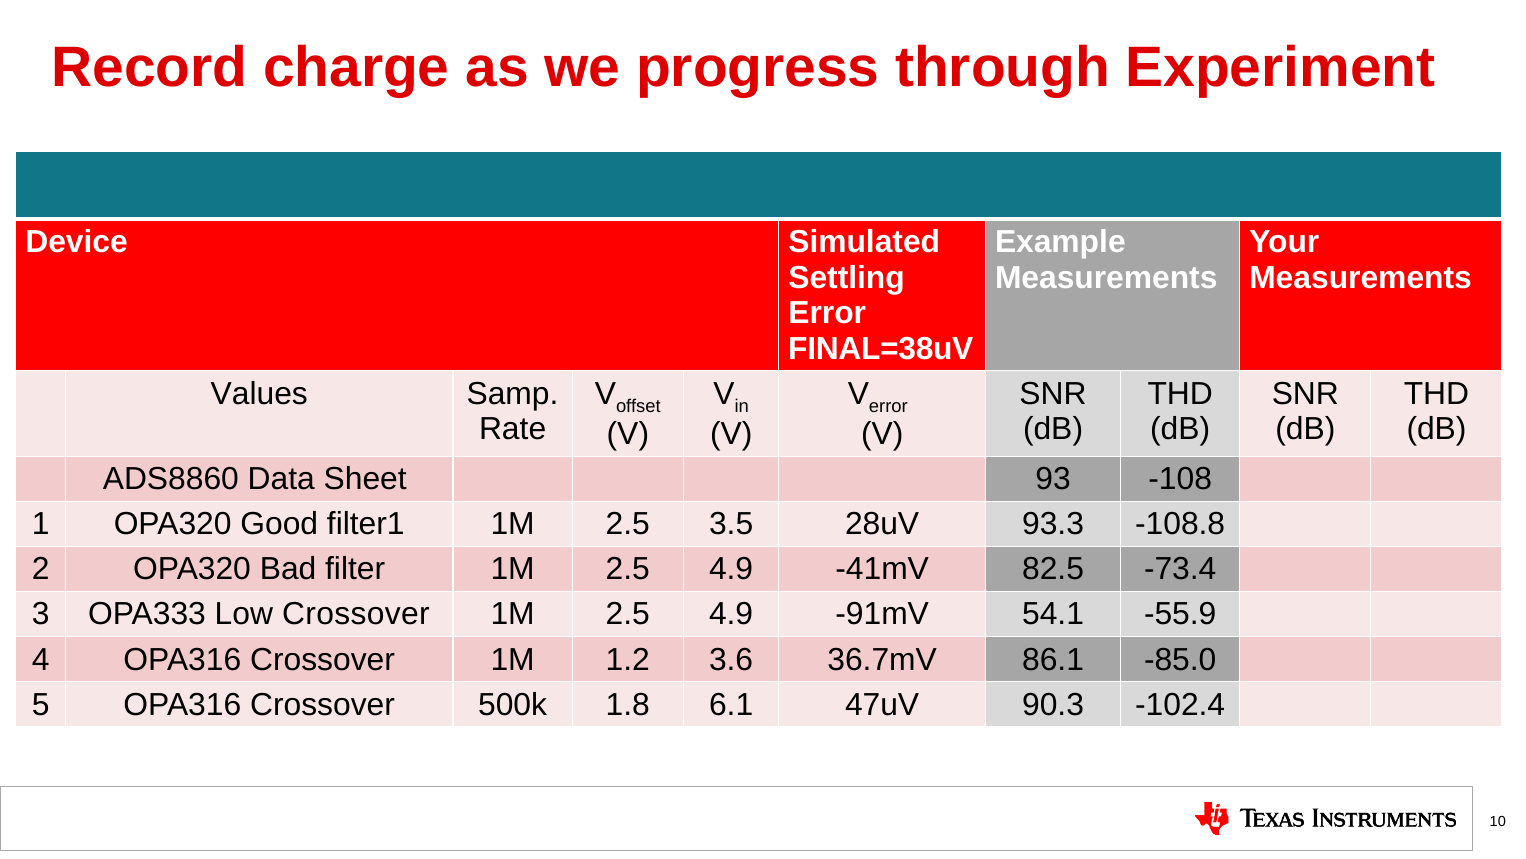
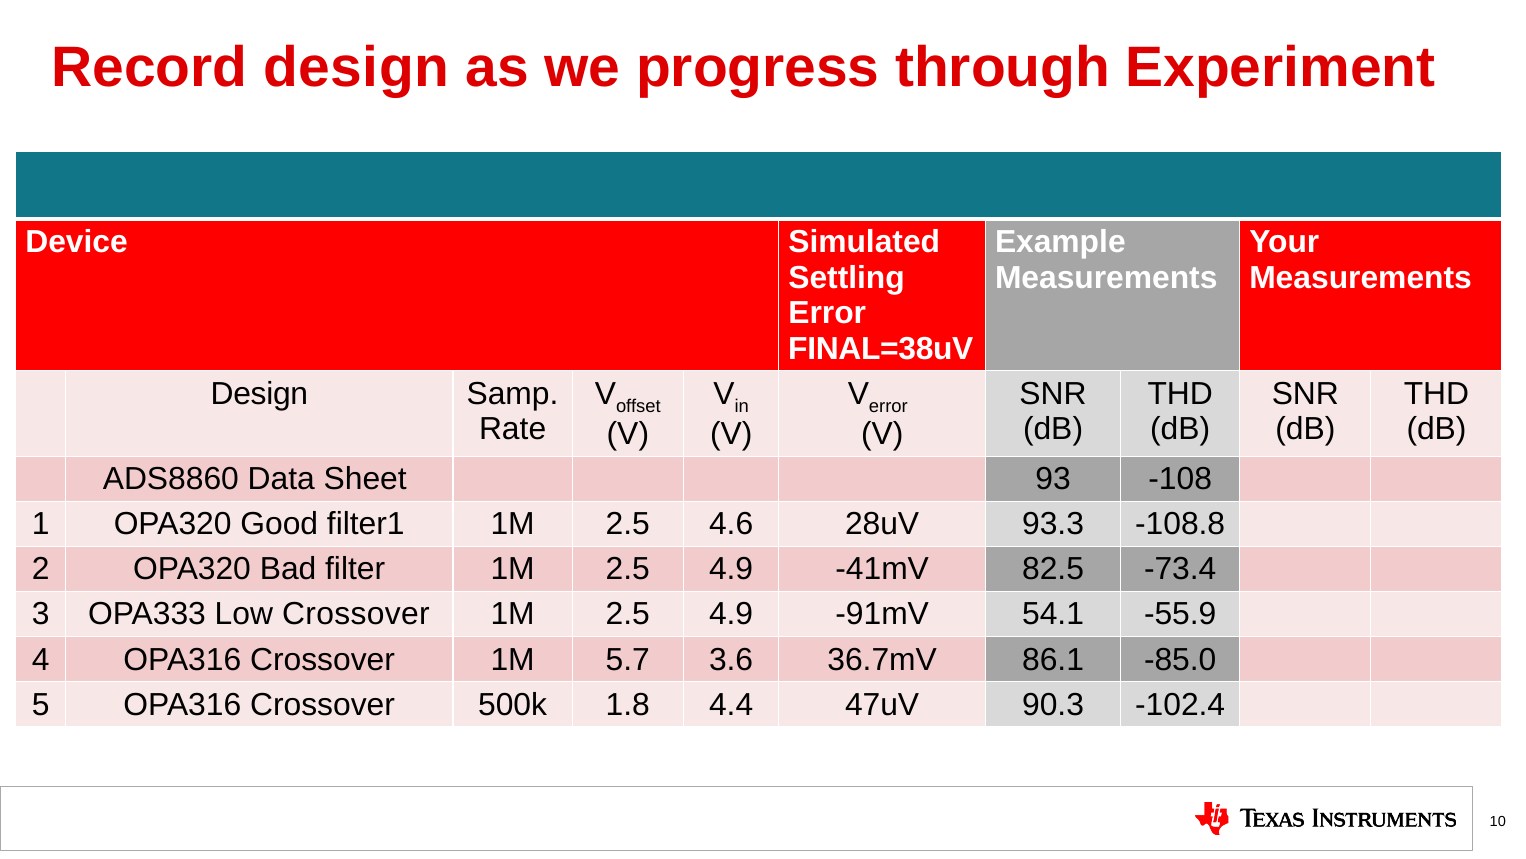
Record charge: charge -> design (356, 67)
Values: Values -> Design (259, 393)
3.5: 3.5 -> 4.6 (731, 524)
1.2: 1.2 -> 5.7 (628, 659)
6.1: 6.1 -> 4.4 (731, 704)
